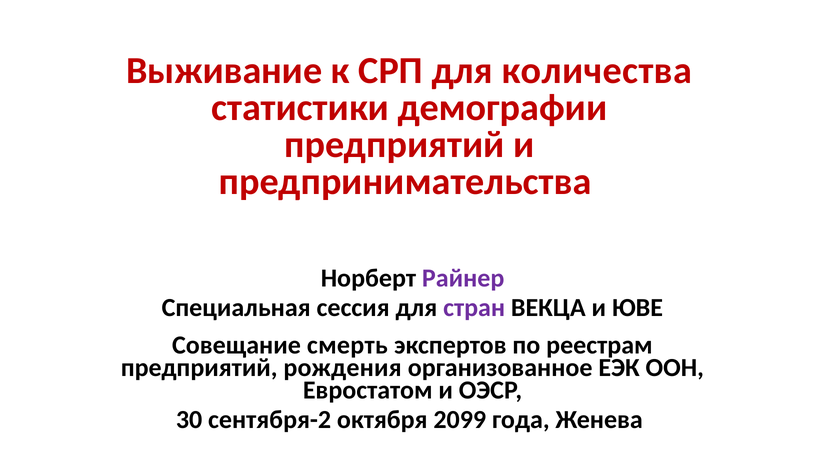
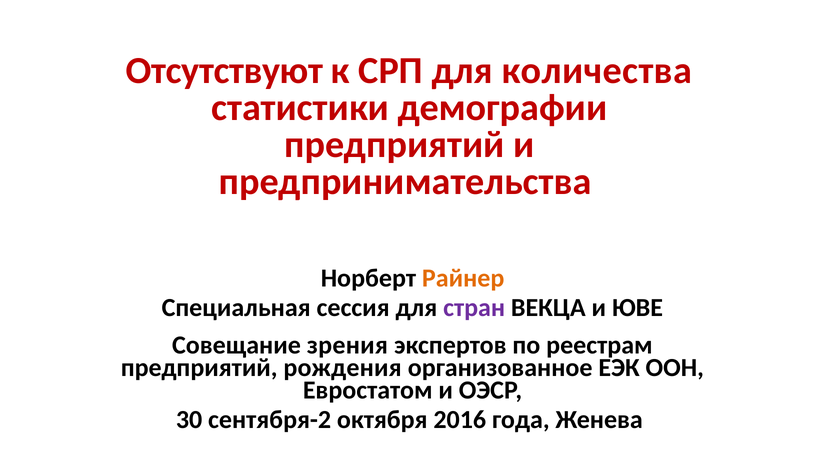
Выживание: Выживание -> Отсутствуют (224, 71)
Райнер colour: purple -> orange (463, 278)
смерть: смерть -> зрения (347, 346)
2099: 2099 -> 2016 (460, 420)
